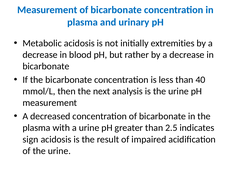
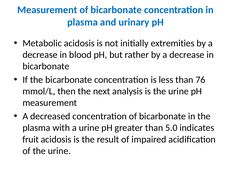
40: 40 -> 76 (200, 80)
2.5: 2.5 -> 5.0 (171, 128)
sign: sign -> fruit (31, 140)
